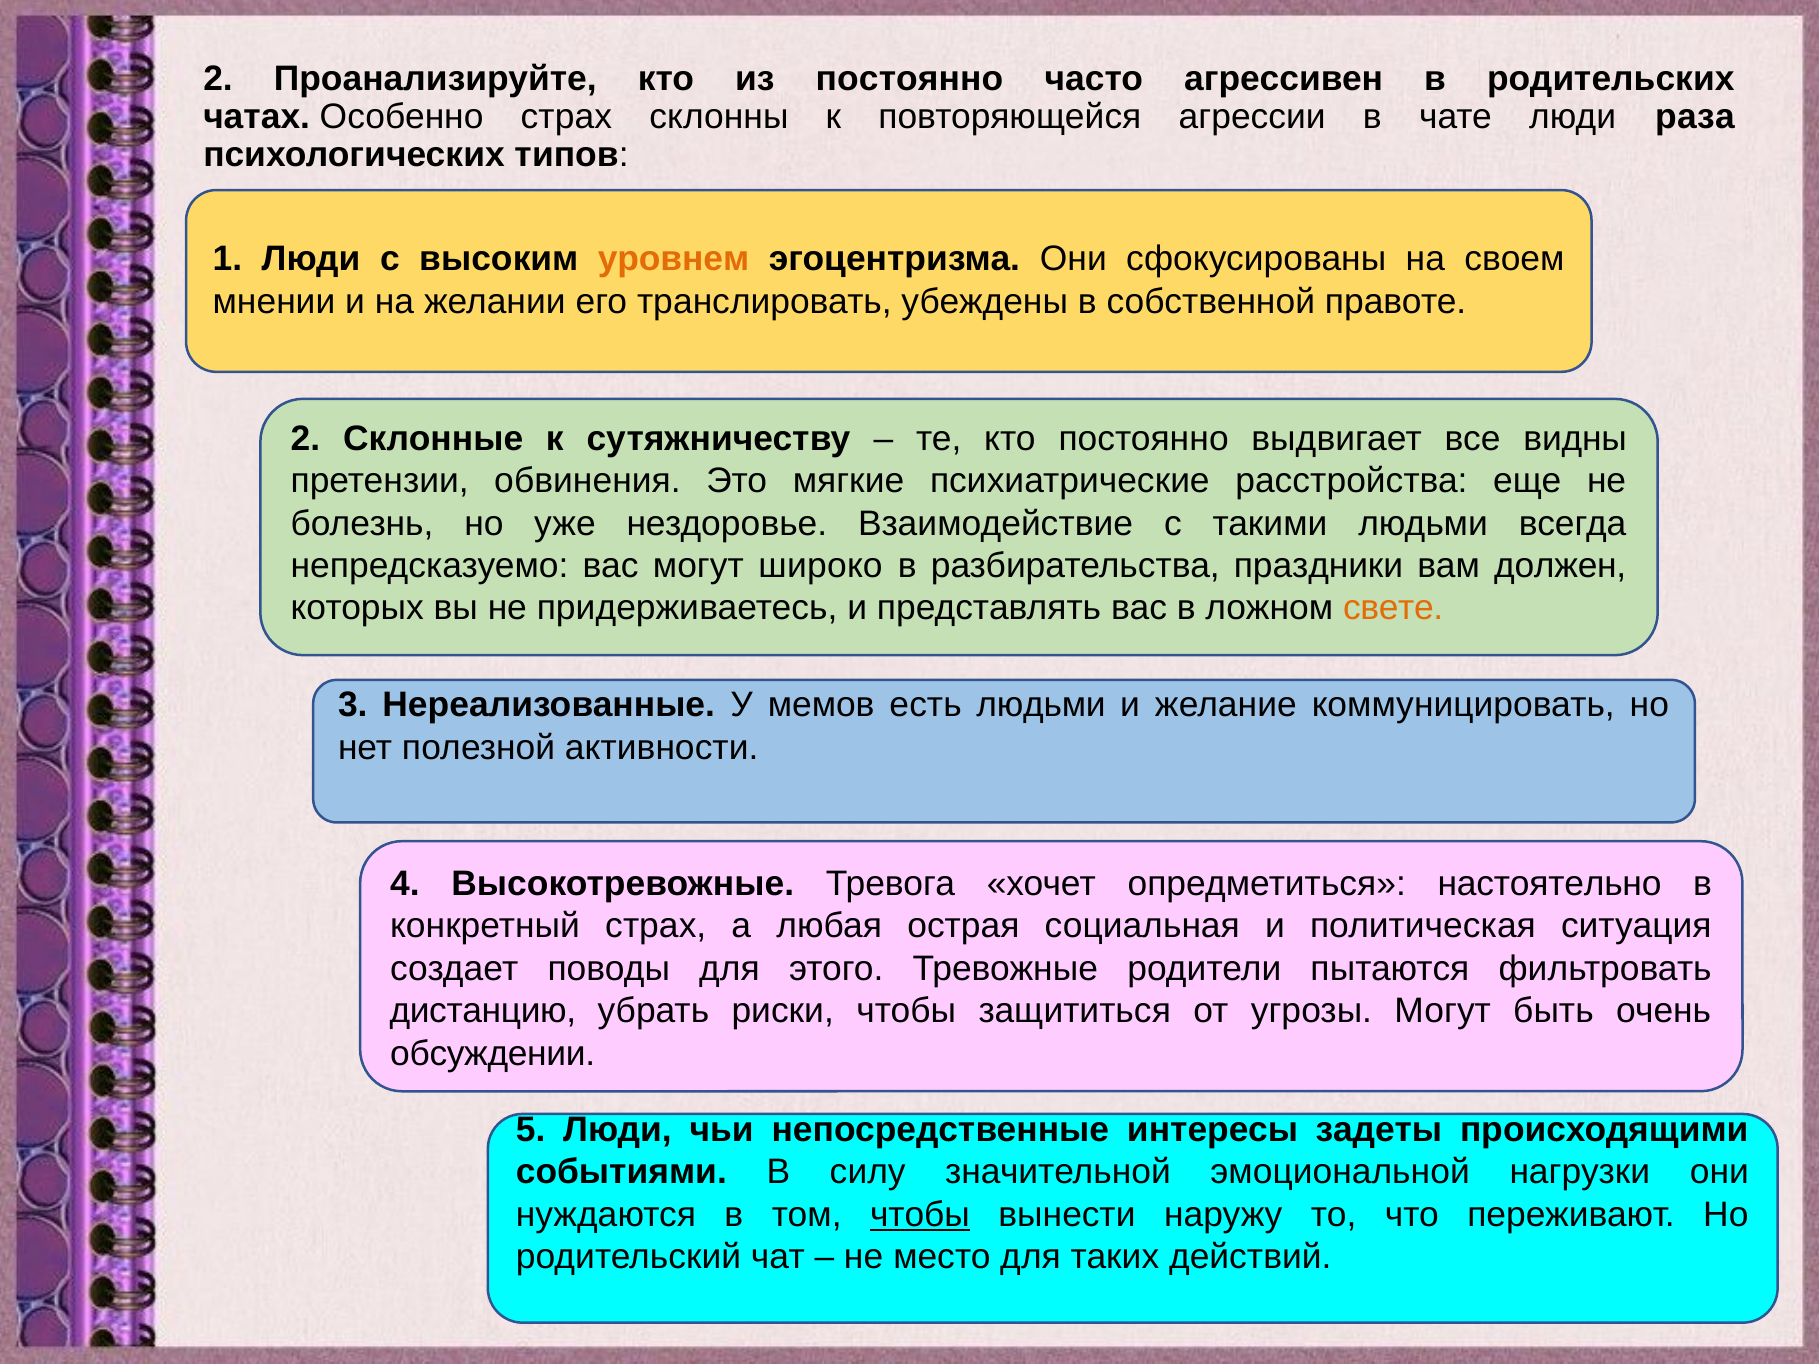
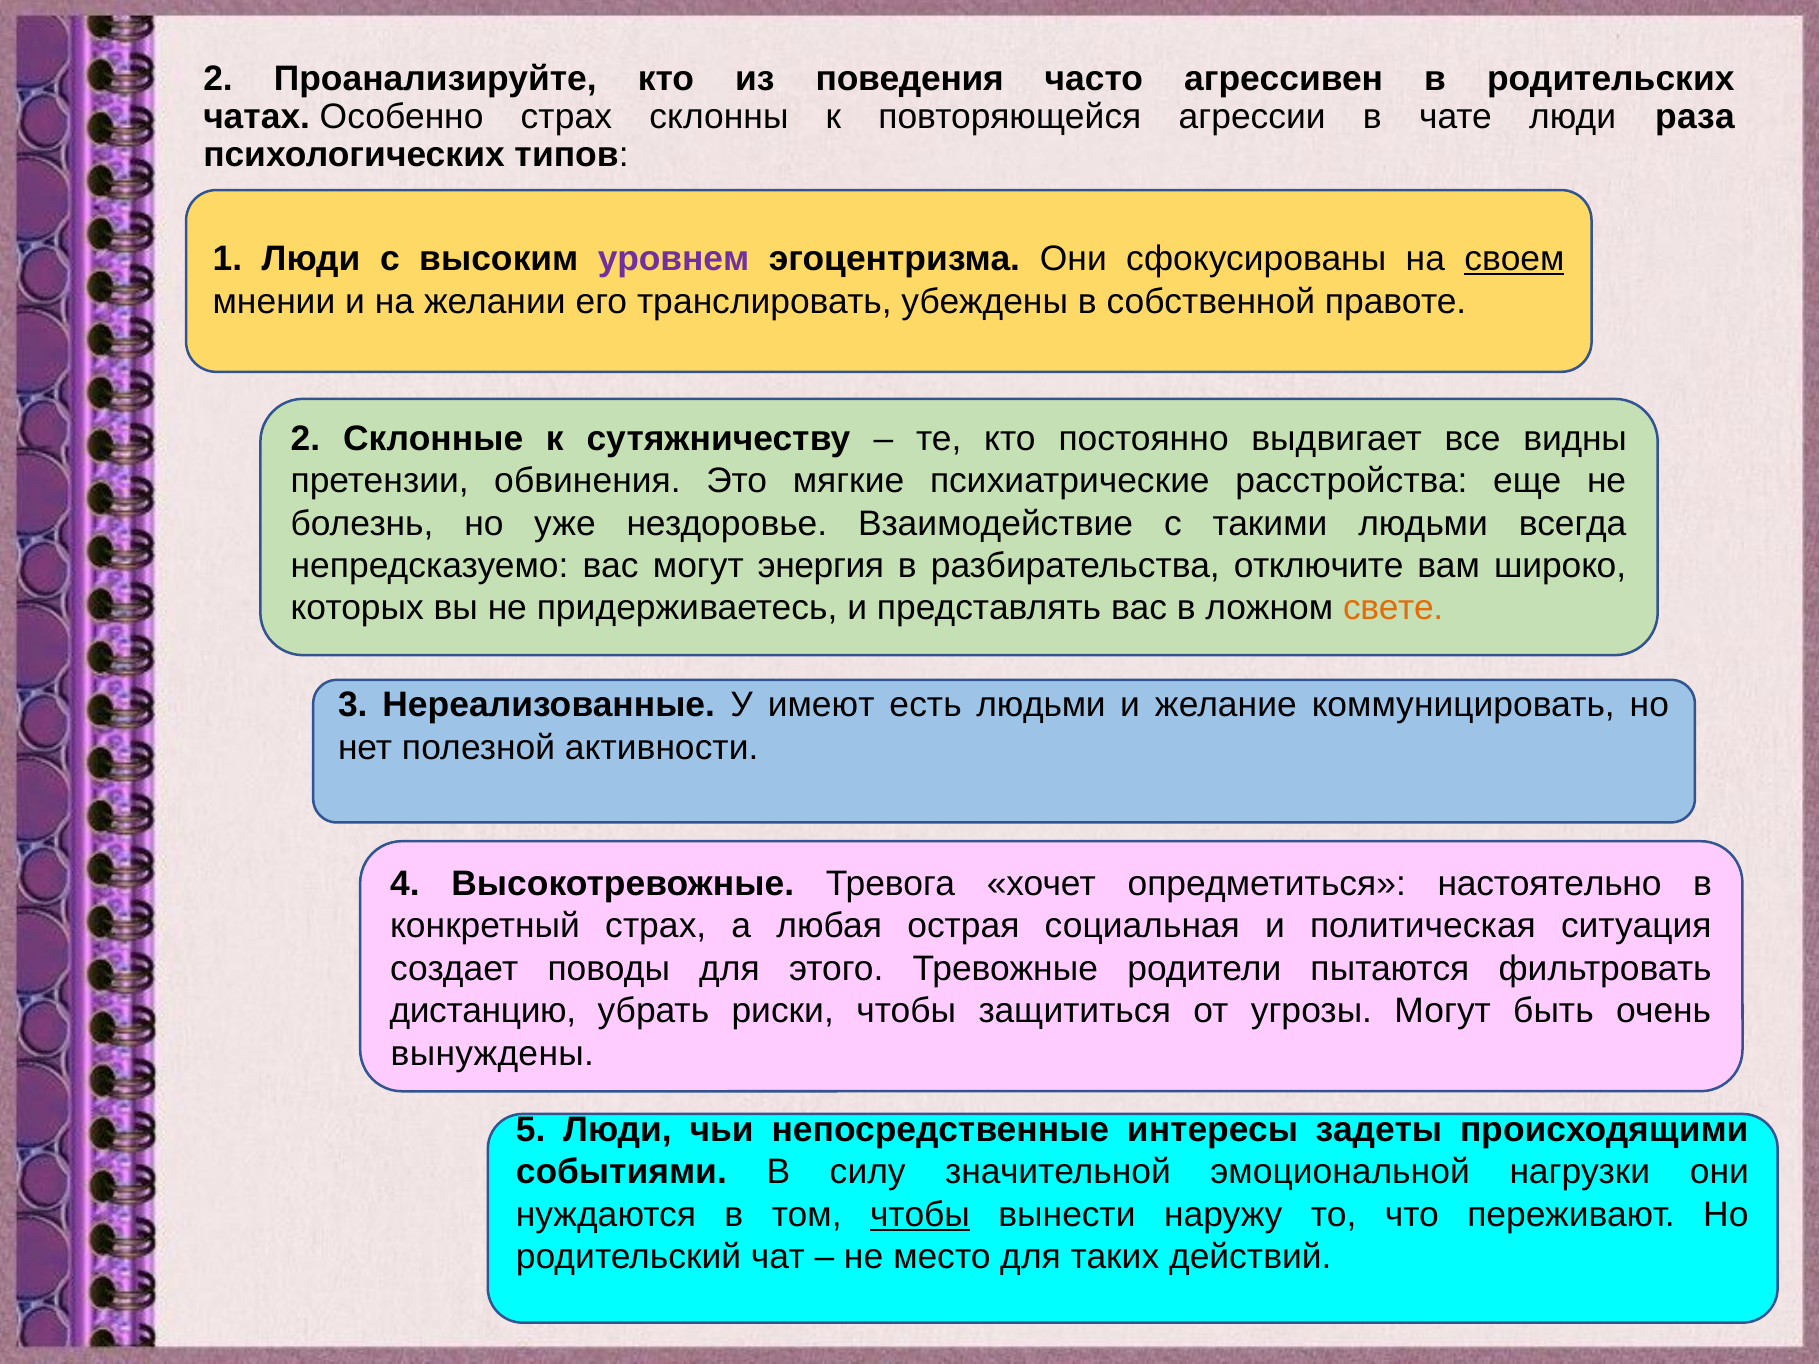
из постоянно: постоянно -> поведения (910, 79)
уровнем colour: orange -> purple (674, 259)
своем underline: none -> present (1514, 259)
широко: широко -> энергия (821, 566)
праздники: праздники -> отключите (1319, 566)
должен: должен -> широко (1560, 566)
мемов: мемов -> имеют (821, 705)
обсуждении: обсуждении -> вынуждены (492, 1054)
